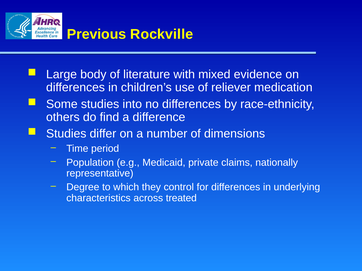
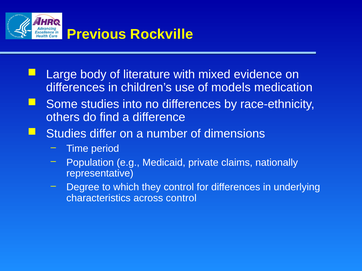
reliever: reliever -> models (231, 88)
across treated: treated -> control (181, 198)
